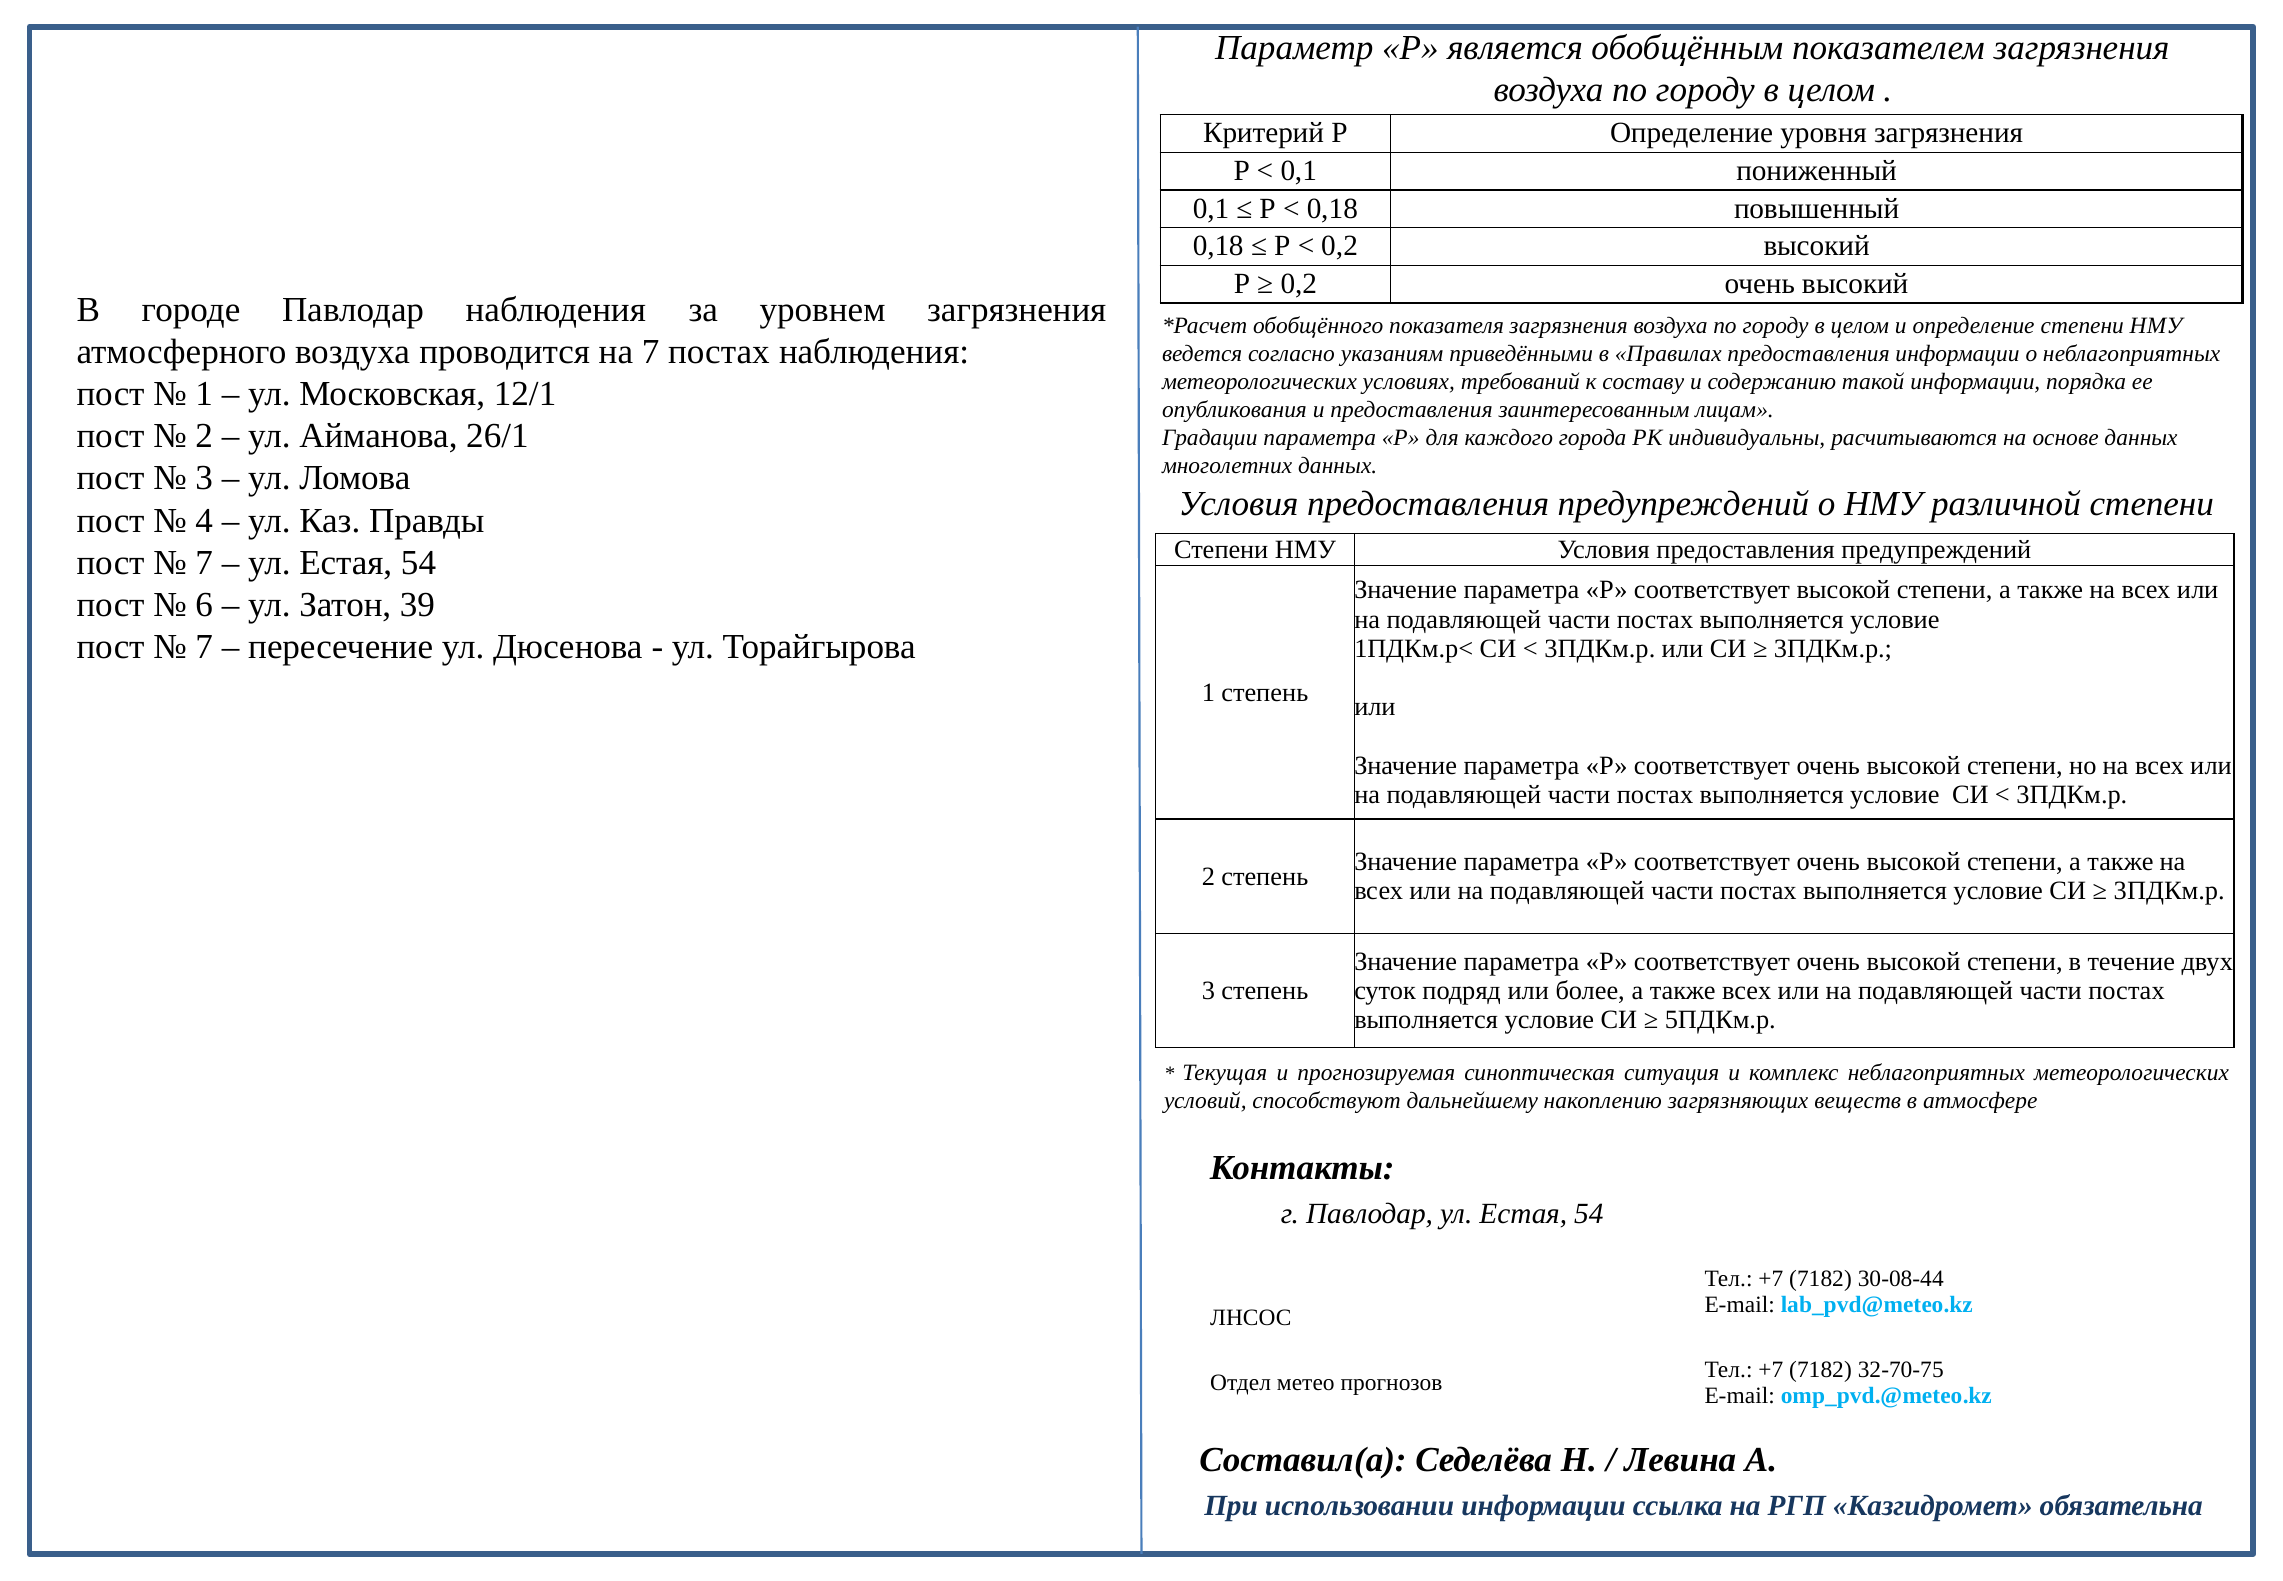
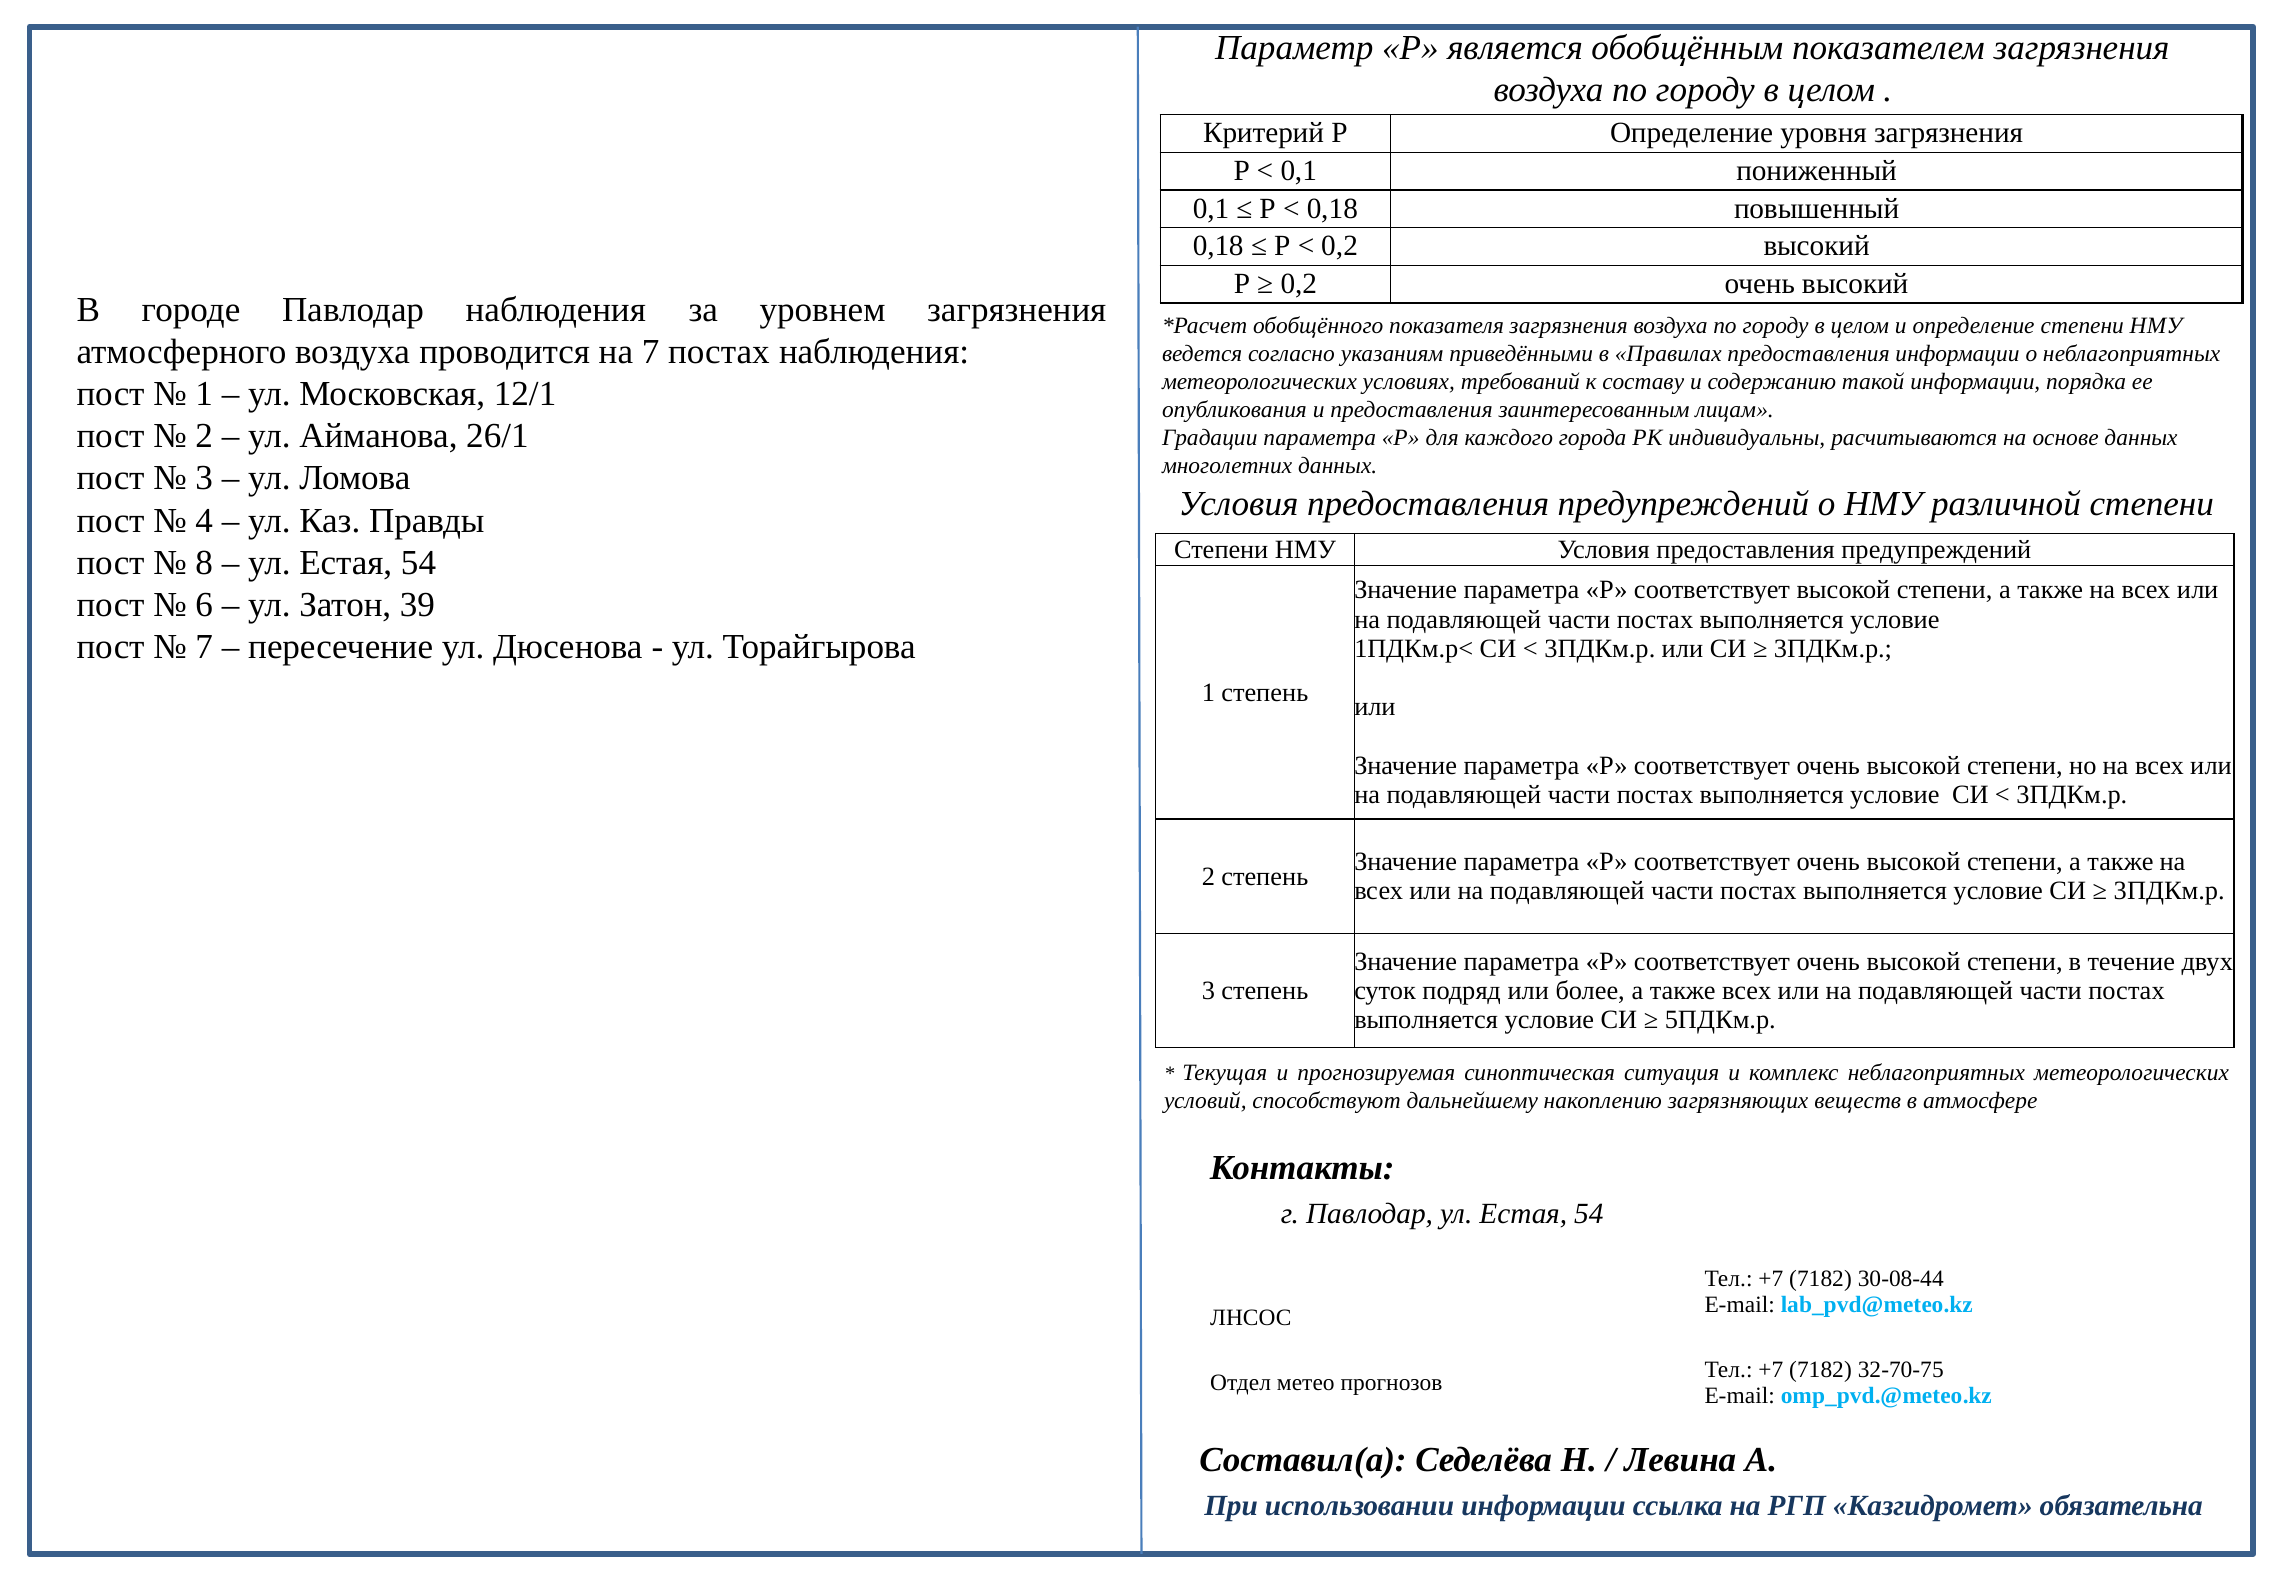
7: 7 -> 8 (204, 562)
